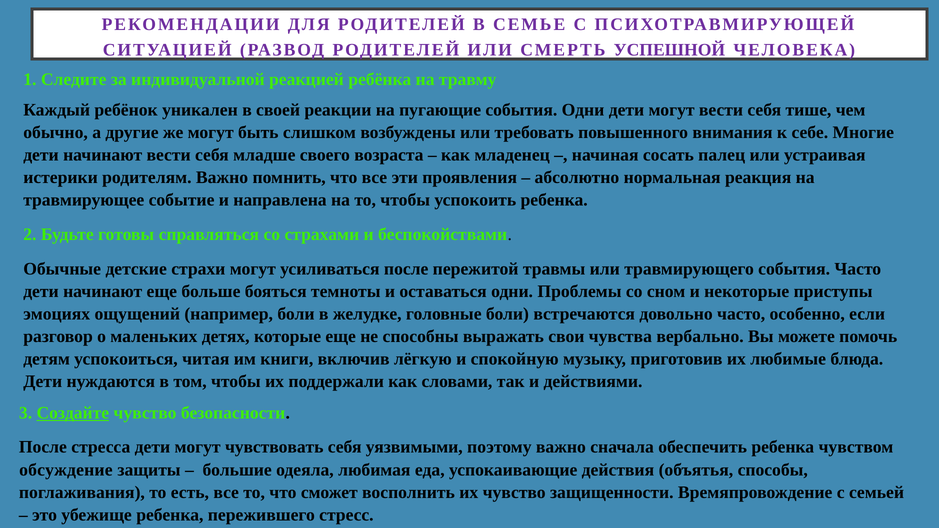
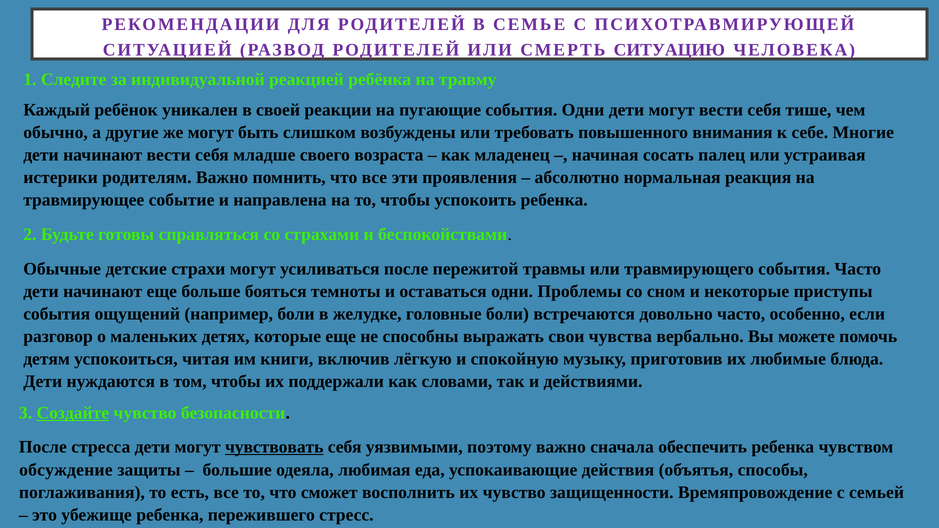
УСПЕШНОЙ: УСПЕШНОЙ -> СИТУАЦИЮ (669, 50)
эмоциях: эмоциях -> события (57, 314)
чувствовать underline: none -> present (274, 447)
